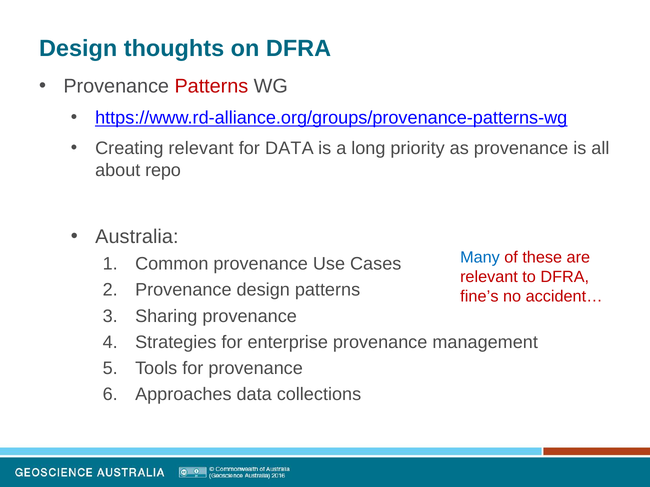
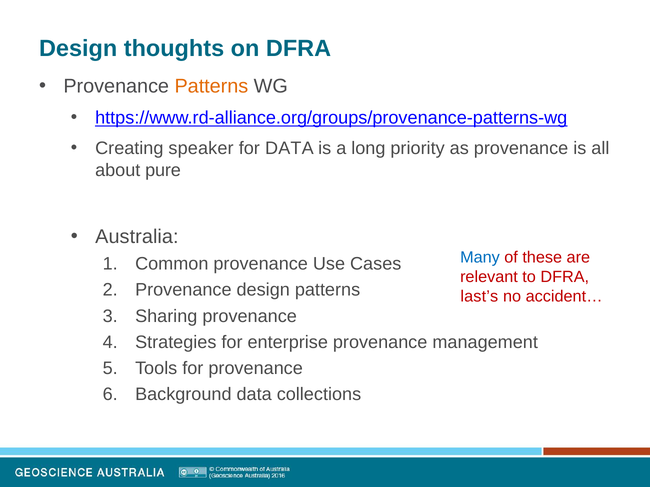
Patterns colour: red -> orange (211, 86)
Creating relevant: relevant -> speaker (201, 149)
repo: repo -> pure (163, 170)
fine’s: fine’s -> last’s (479, 297)
Approaches: Approaches -> Background (183, 395)
